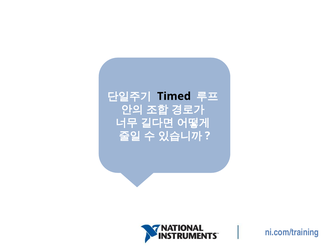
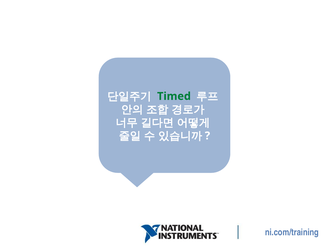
Timed colour: black -> green (174, 96)
